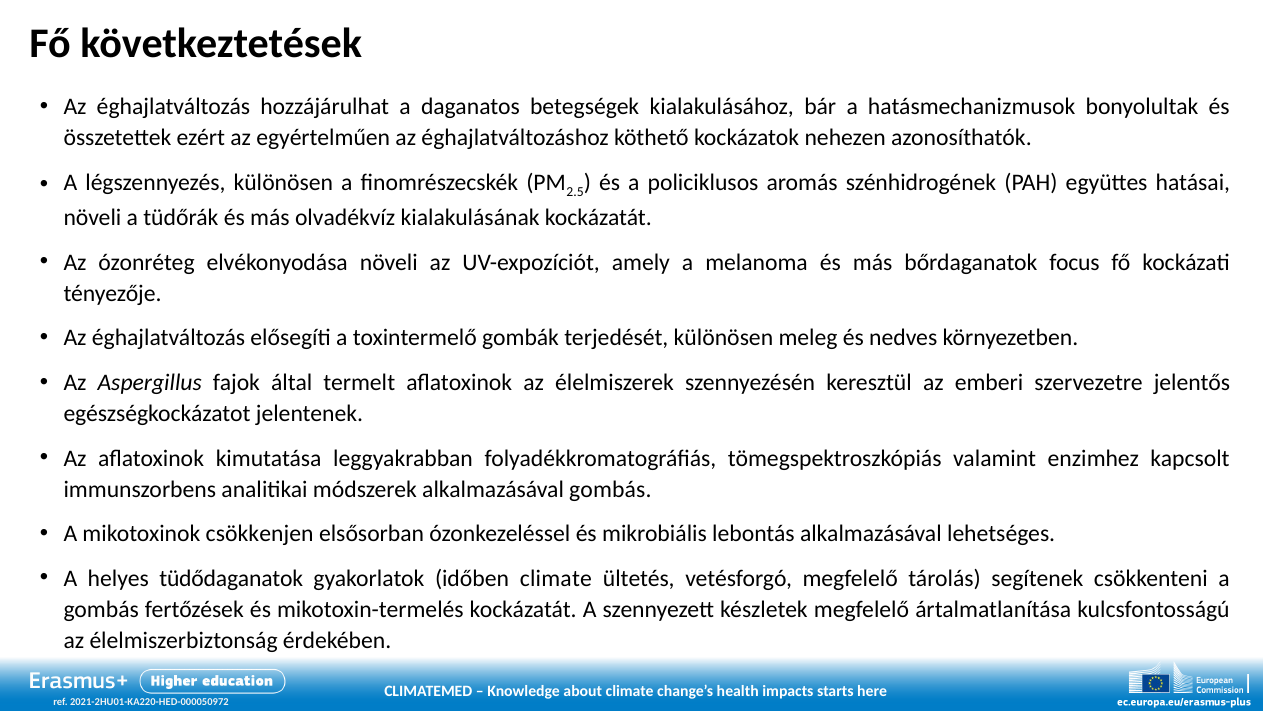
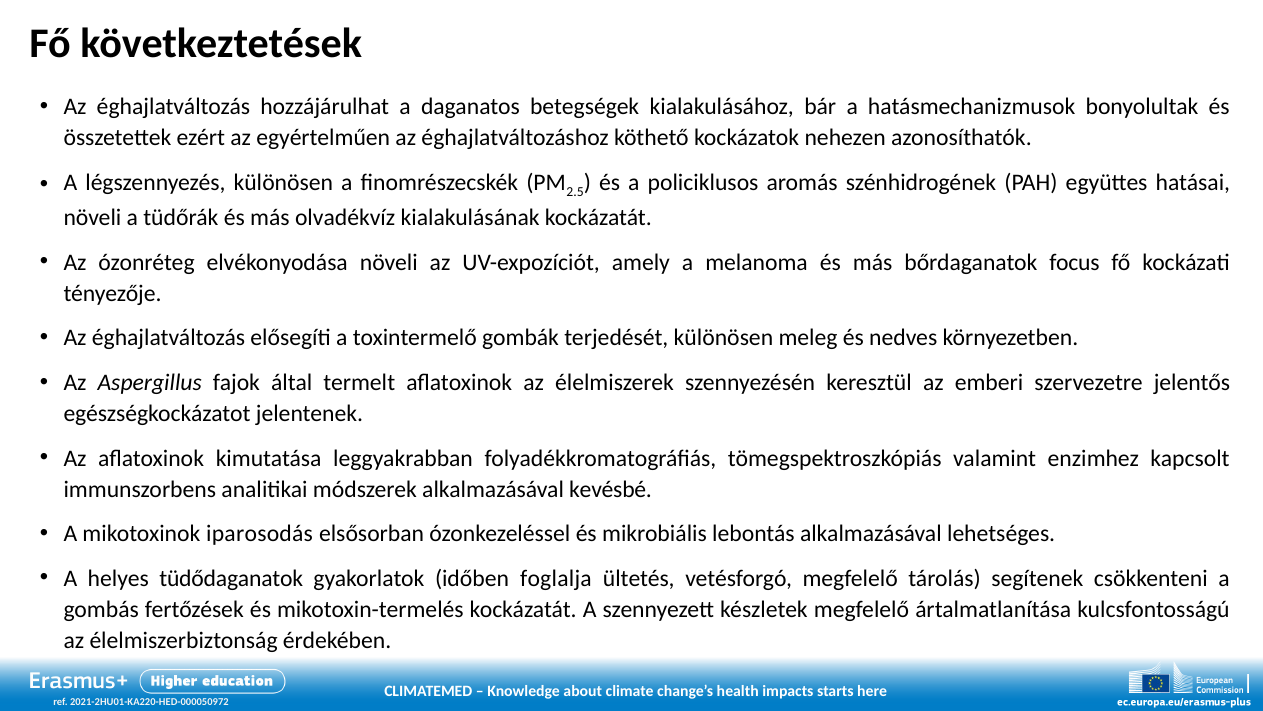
alkalmazásával gombás: gombás -> kevésbé (611, 489)
csökkenjen: csökkenjen -> iparosodás (260, 534)
időben climate: climate -> foglalja (556, 578)
